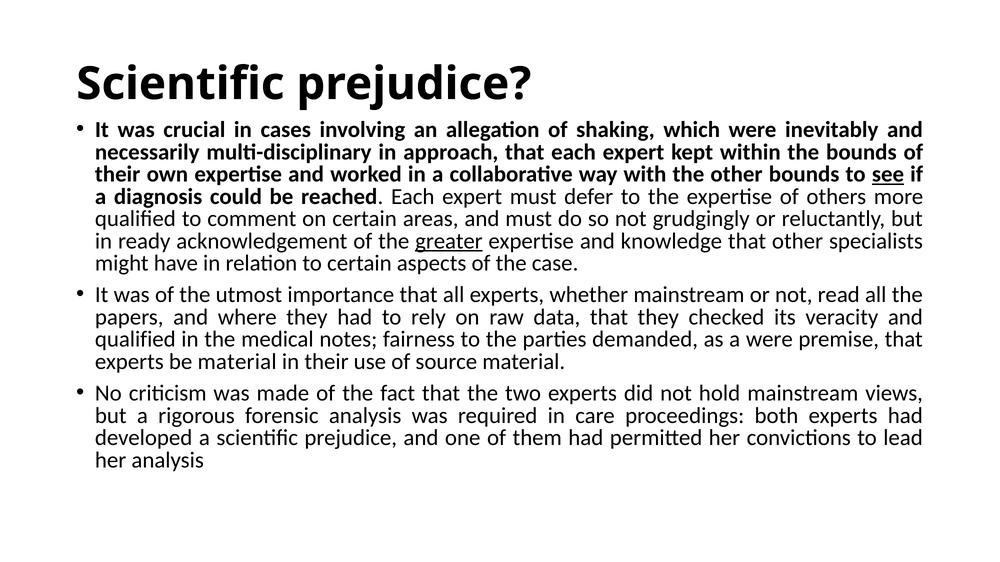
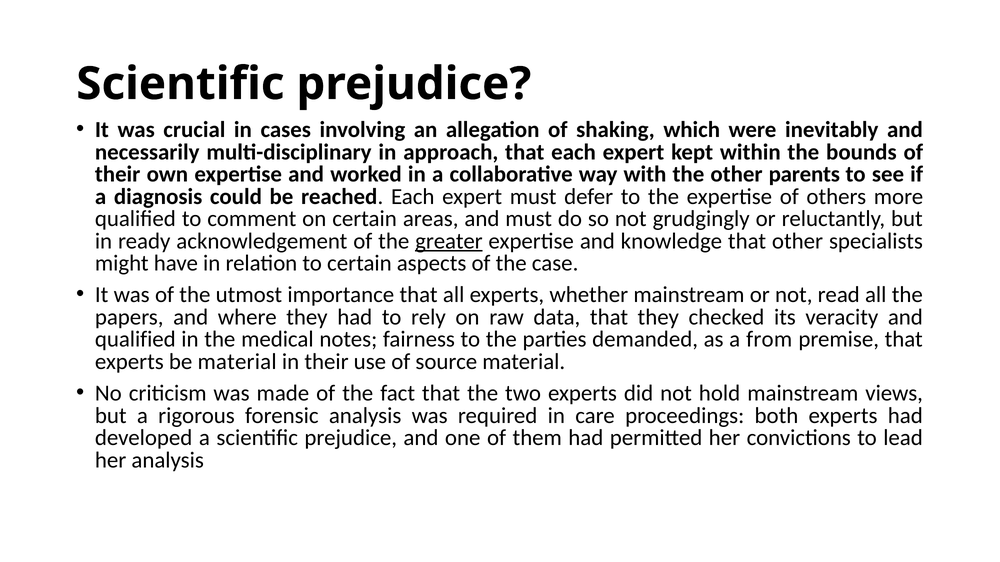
other bounds: bounds -> parents (804, 175)
see underline: present -> none (888, 175)
a were: were -> from (769, 340)
